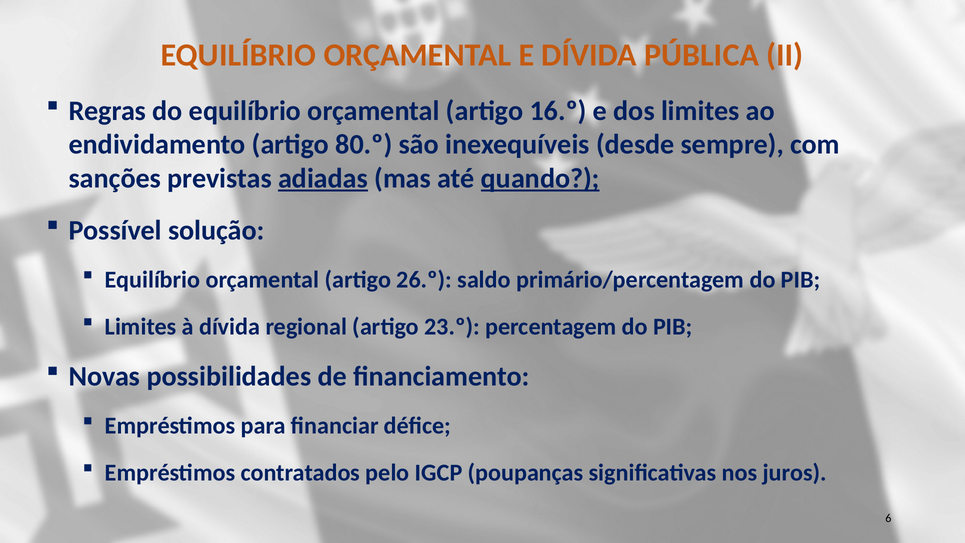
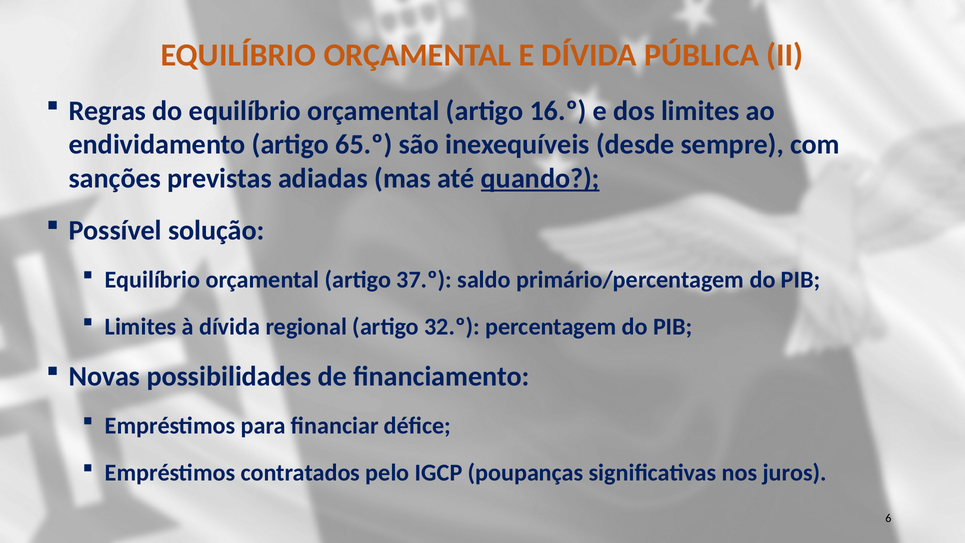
80.º: 80.º -> 65.º (364, 145)
adiadas underline: present -> none (323, 178)
26.º: 26.º -> 37.º (424, 279)
23.º: 23.º -> 32.º (452, 327)
